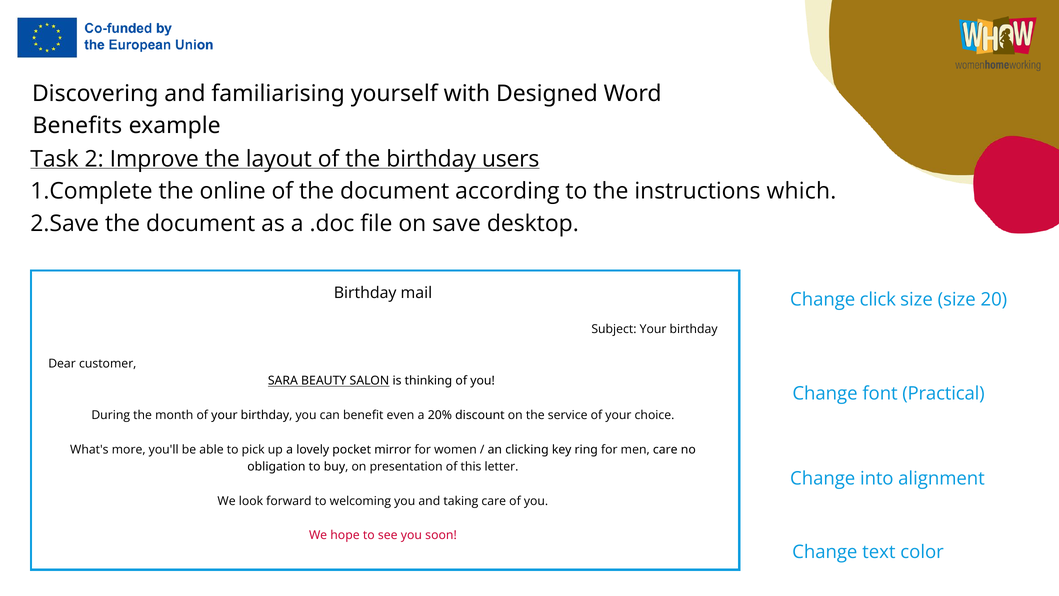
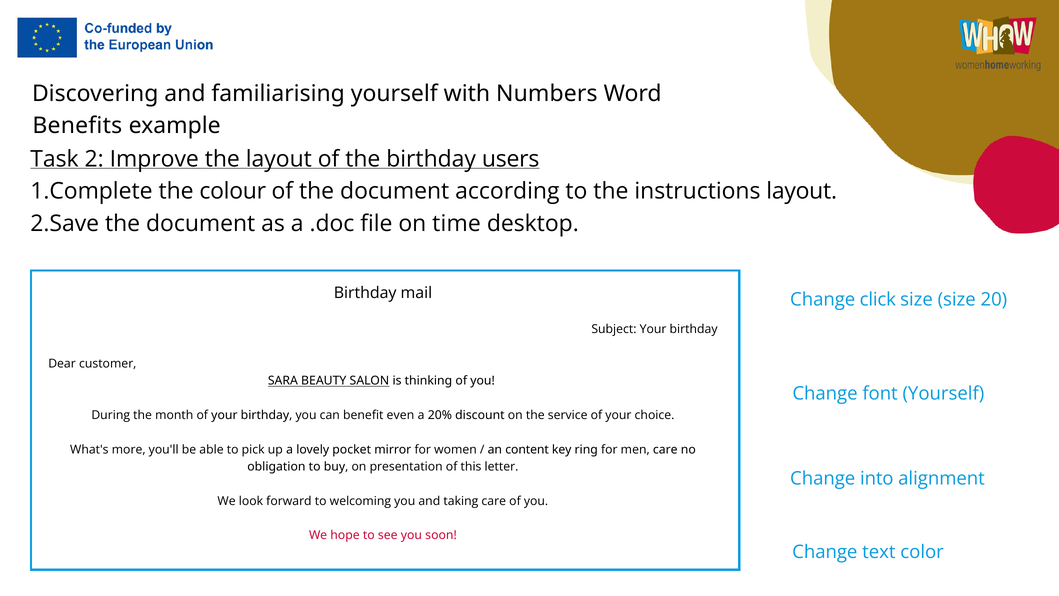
Designed: Designed -> Numbers (547, 94)
online: online -> colour (233, 191)
instructions which: which -> layout (802, 191)
save: save -> time (457, 223)
font Practical: Practical -> Yourself (943, 393)
clicking: clicking -> content (527, 449)
